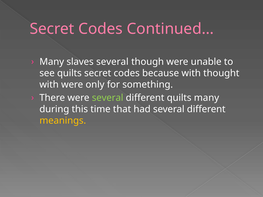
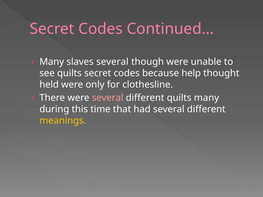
because with: with -> help (191, 73)
with: with -> held (49, 85)
something: something -> clothesline (148, 85)
several colour: light green -> pink (108, 98)
